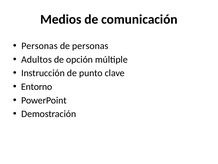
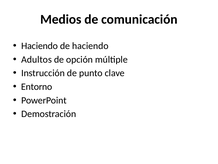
Personas: Personas -> Haciendo (40, 46)
de personas: personas -> haciendo (90, 46)
